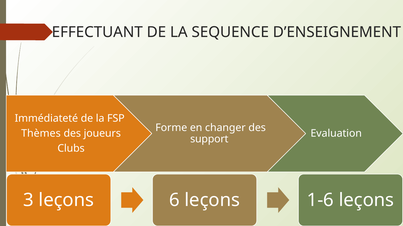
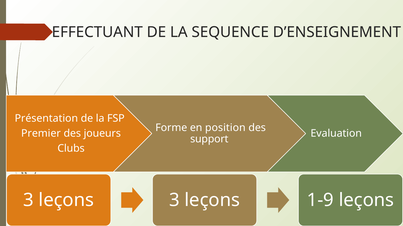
Immédiateté: Immédiateté -> Présentation (46, 119)
changer: changer -> position (225, 128)
Thèmes: Thèmes -> Premier (41, 134)
leçons 6: 6 -> 3 (174, 201)
1-6: 1-6 -> 1-9 (320, 201)
